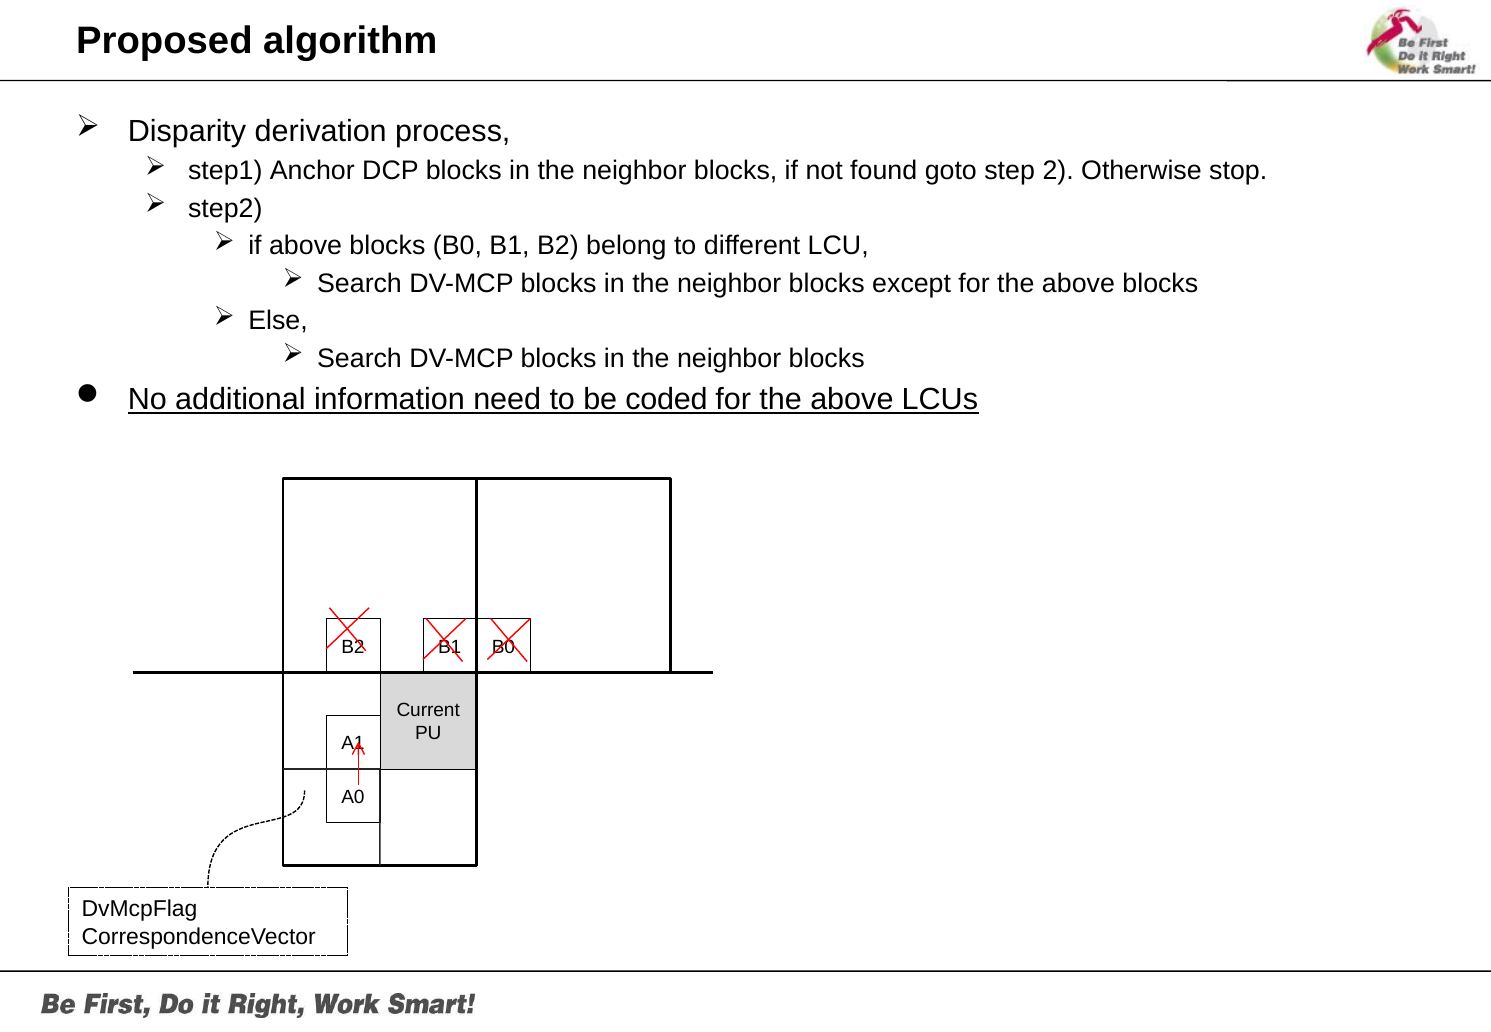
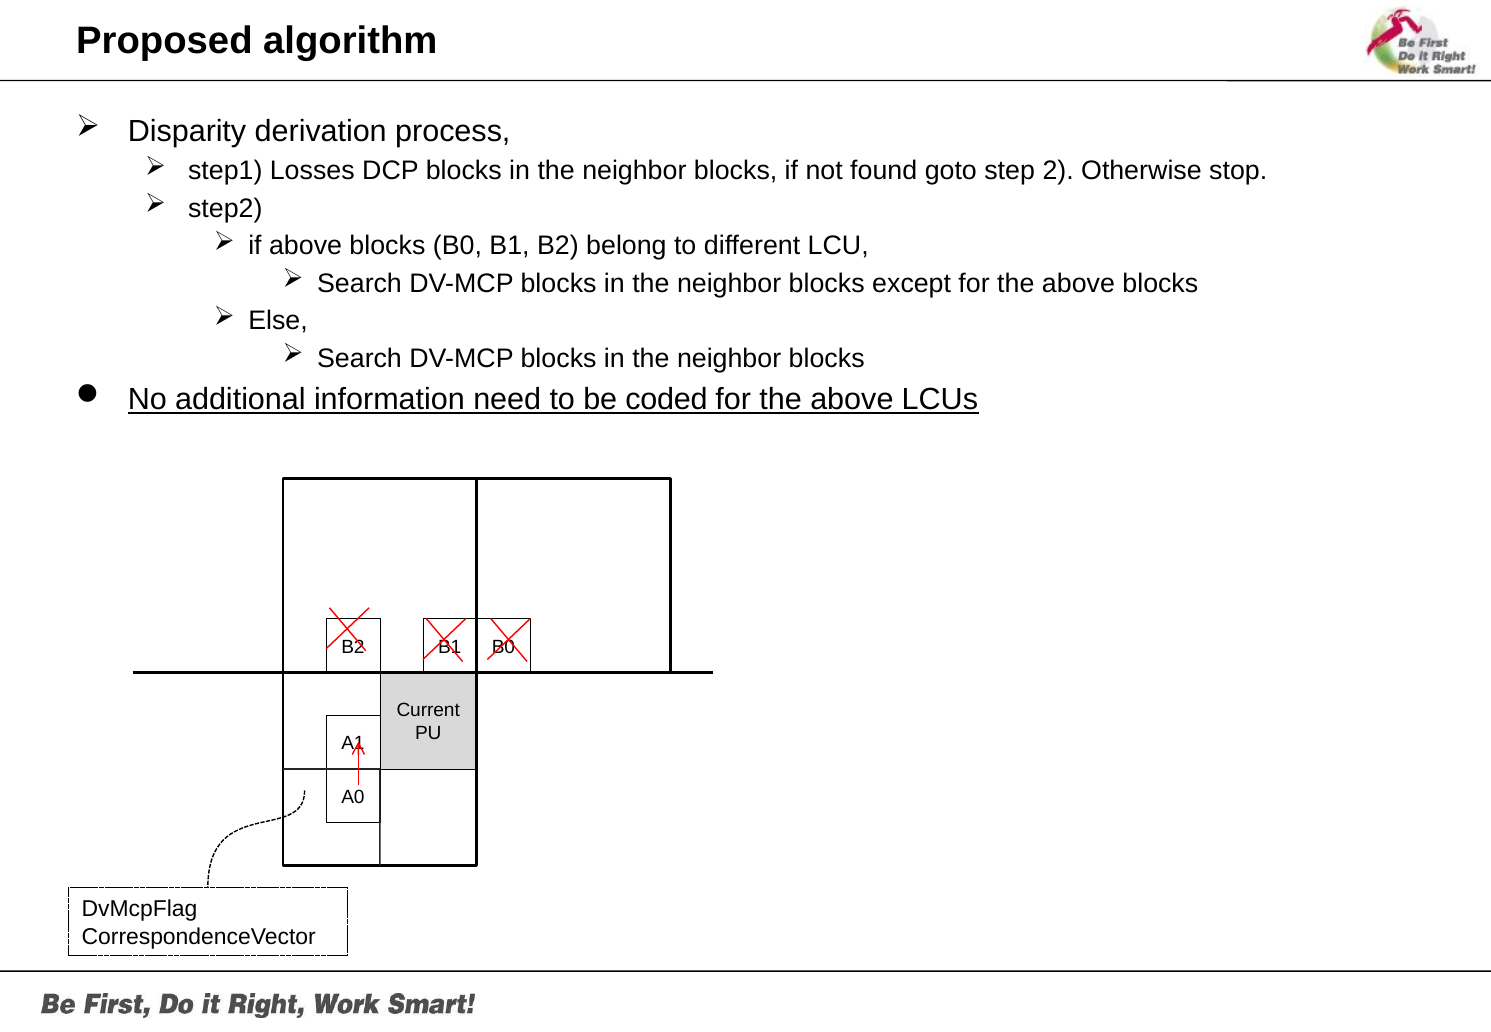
Anchor: Anchor -> Losses (312, 171)
